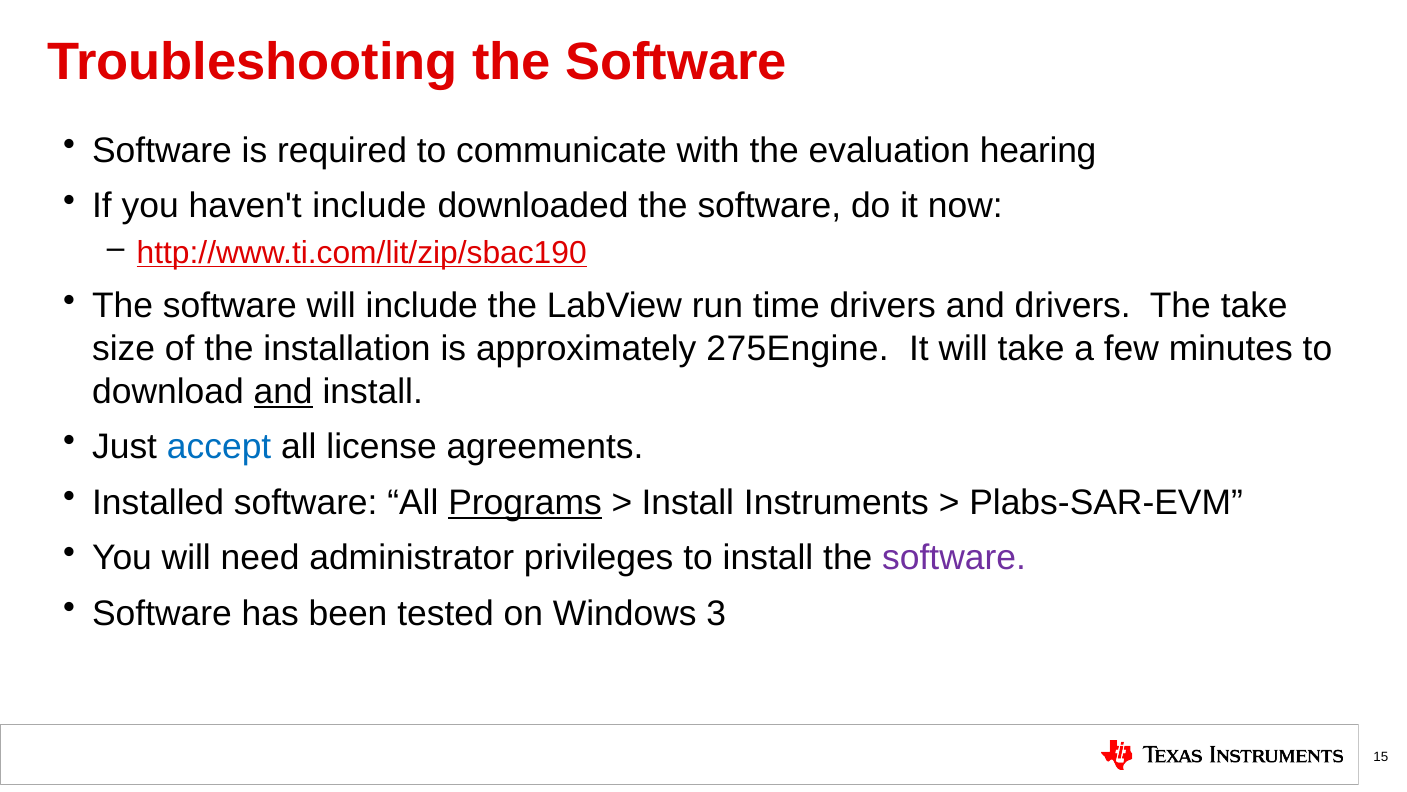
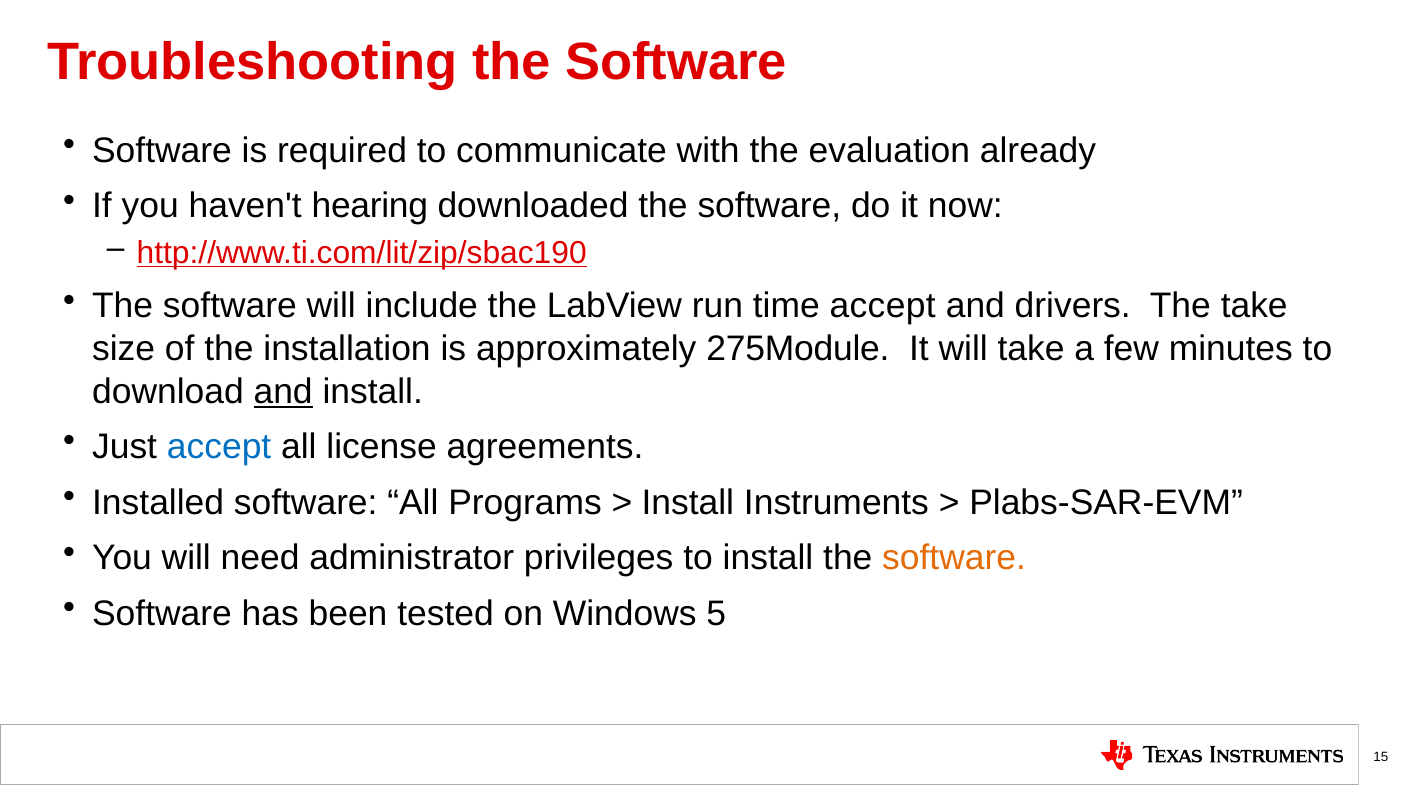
hearing: hearing -> already (1038, 151)
haven't include: include -> hearing (370, 206)
time drivers: drivers -> accept (883, 306)
275Engine: 275Engine -> 275Module (798, 349)
Programs underline: present -> none (525, 502)
software colour: purple -> orange (954, 558)
3: 3 -> 5 (716, 613)
